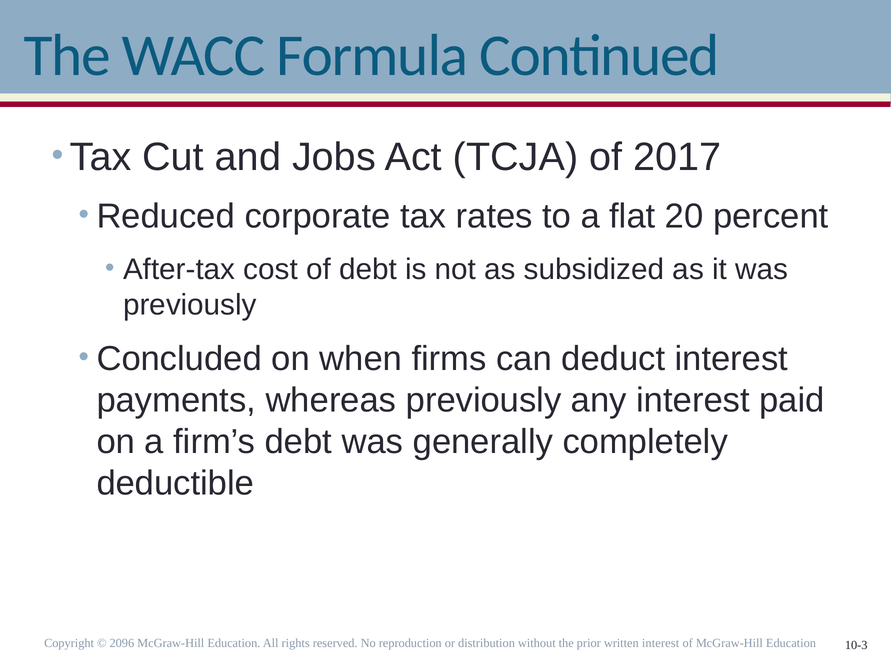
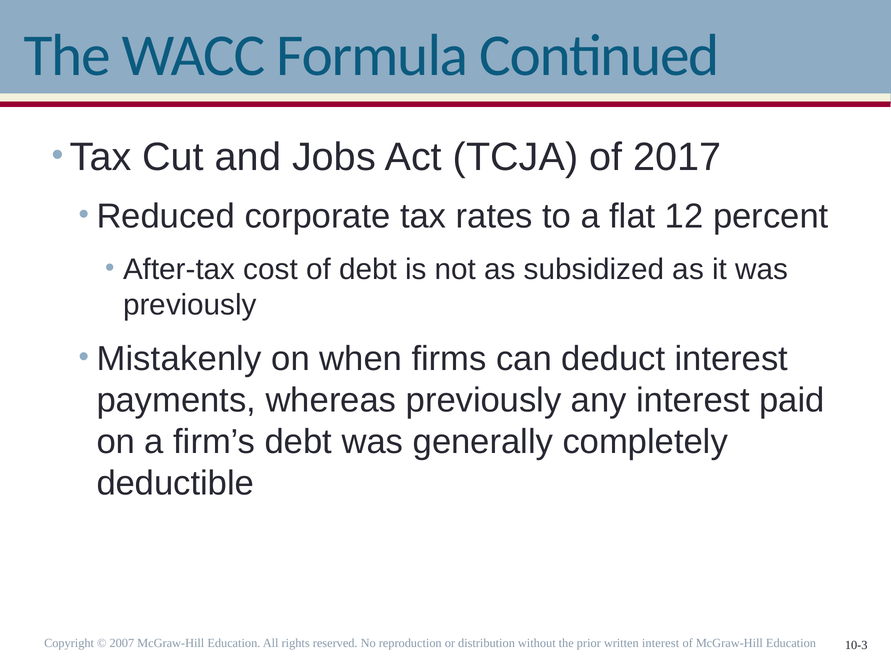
20: 20 -> 12 (684, 216)
Concluded: Concluded -> Mistakenly (179, 359)
2096: 2096 -> 2007 (122, 643)
